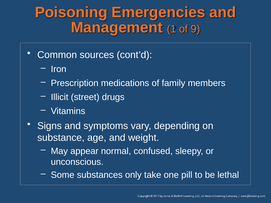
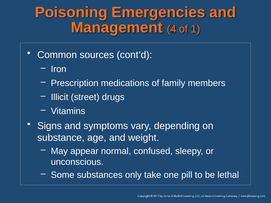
1: 1 -> 4 (172, 29)
9: 9 -> 1 (195, 29)
